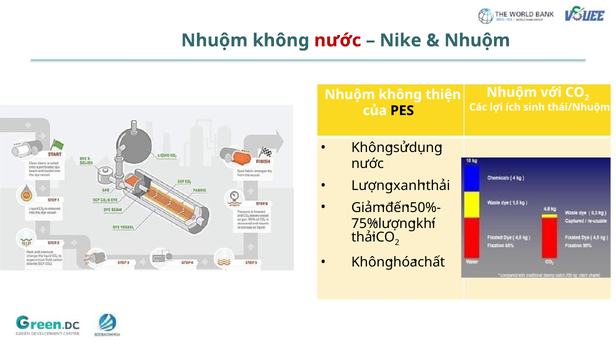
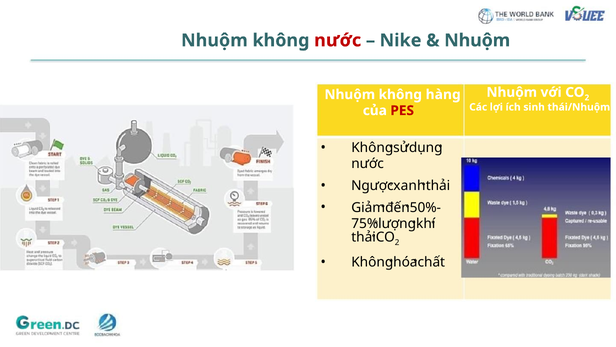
thiện: thiện -> hàng (443, 94)
PES colour: black -> red (402, 110)
Lượng: Lượng -> Ngược (372, 186)
